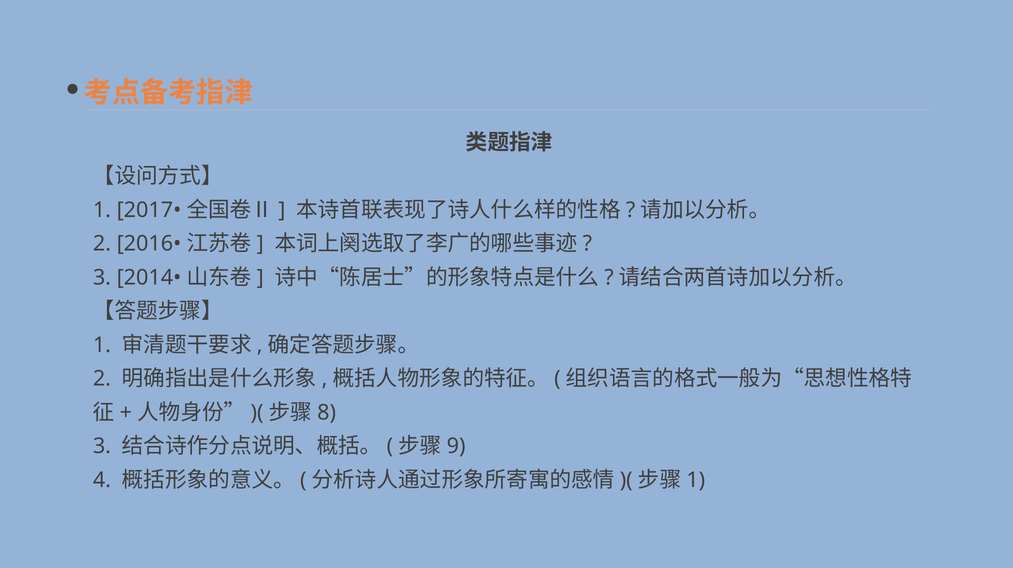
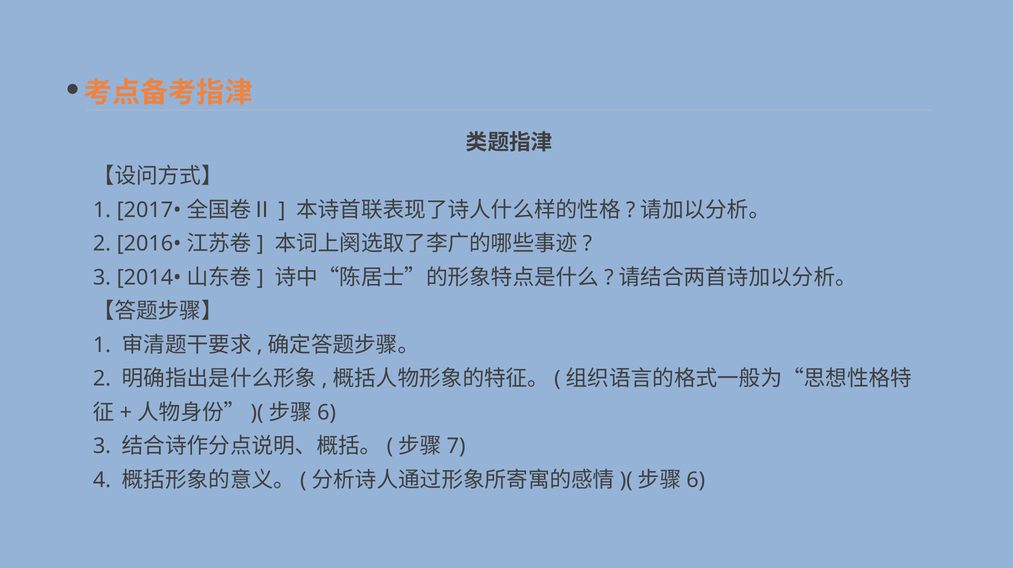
8: 8 -> 6 (327, 412)
9: 9 -> 7 (456, 446)
1: 1 -> 6 (696, 480)
